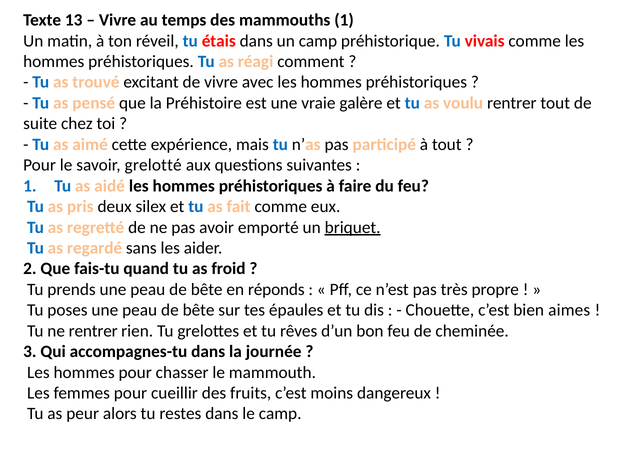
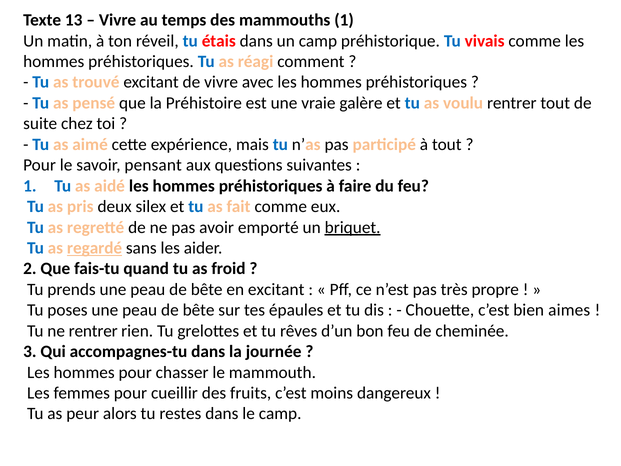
grelotté: grelotté -> pensant (153, 165)
regardé underline: none -> present (95, 248)
en réponds: réponds -> excitant (276, 289)
